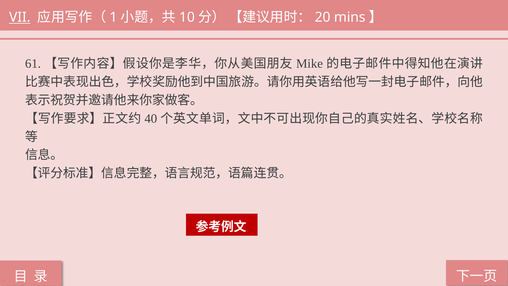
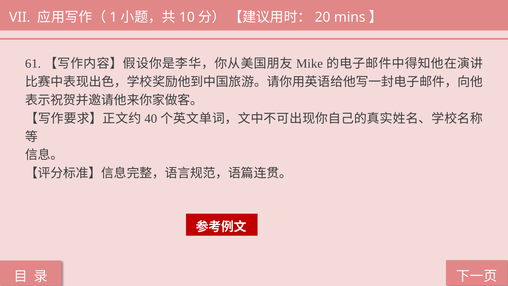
VII underline: present -> none (20, 17)
